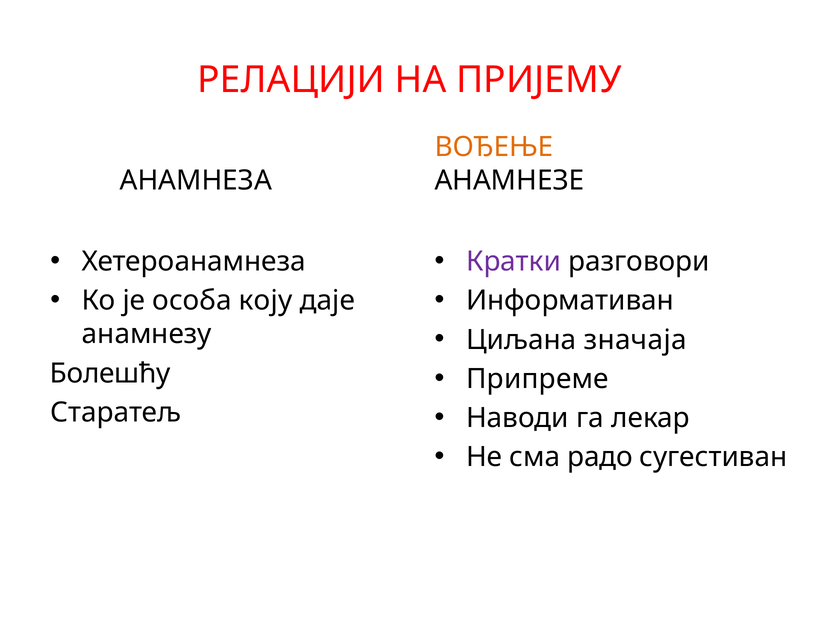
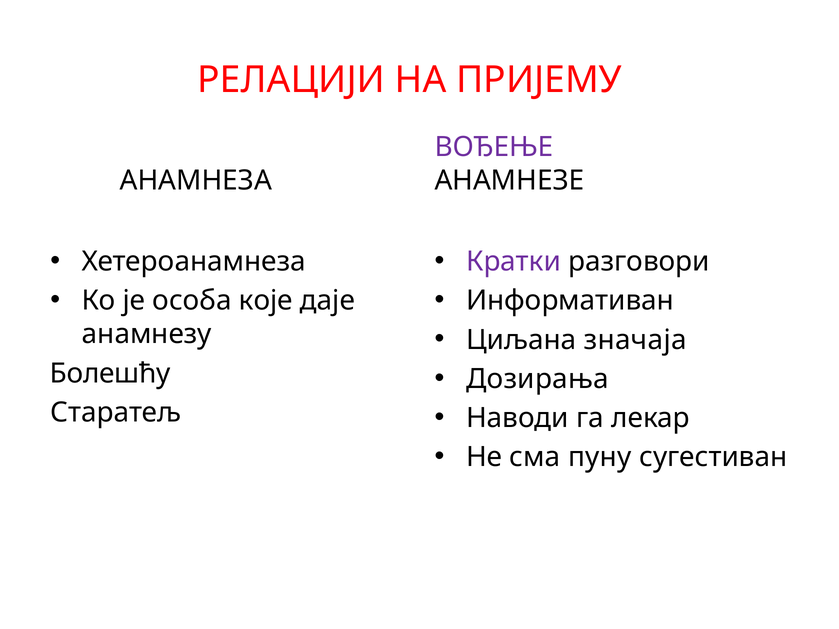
ВОЂЕЊЕ colour: orange -> purple (494, 147)
коју: коју -> које (266, 301)
Припреме: Припреме -> Дозирања (537, 379)
радо: радо -> пуну (600, 457)
